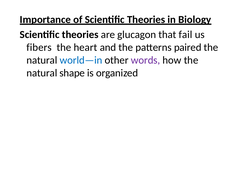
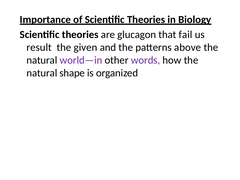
fibers: fibers -> result (39, 47)
heart: heart -> given (85, 47)
paired: paired -> above (188, 47)
world—in colour: blue -> purple (81, 60)
